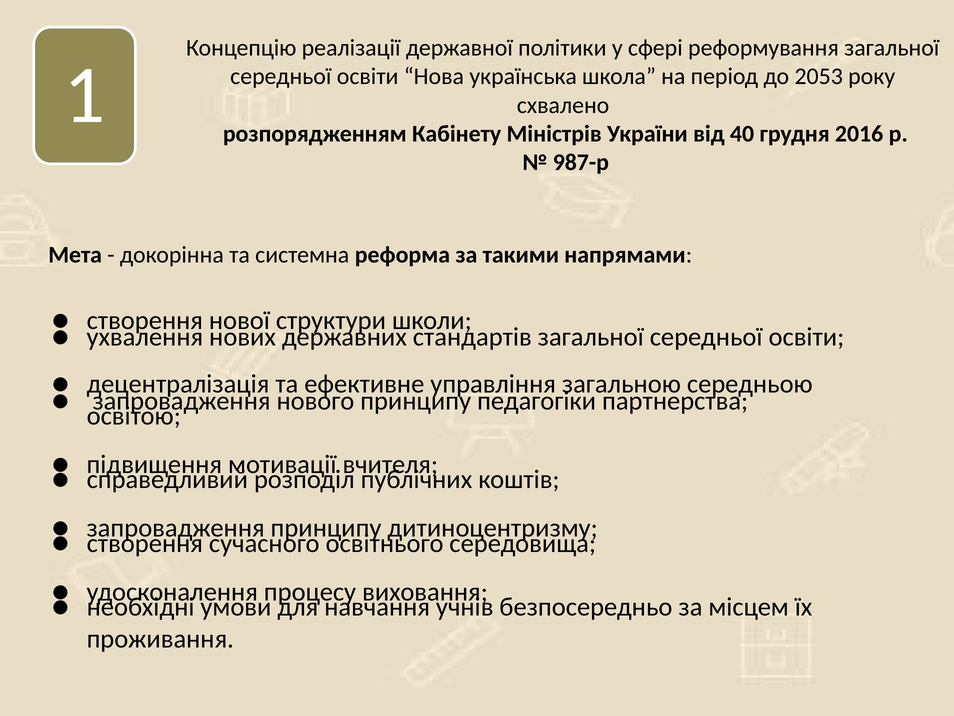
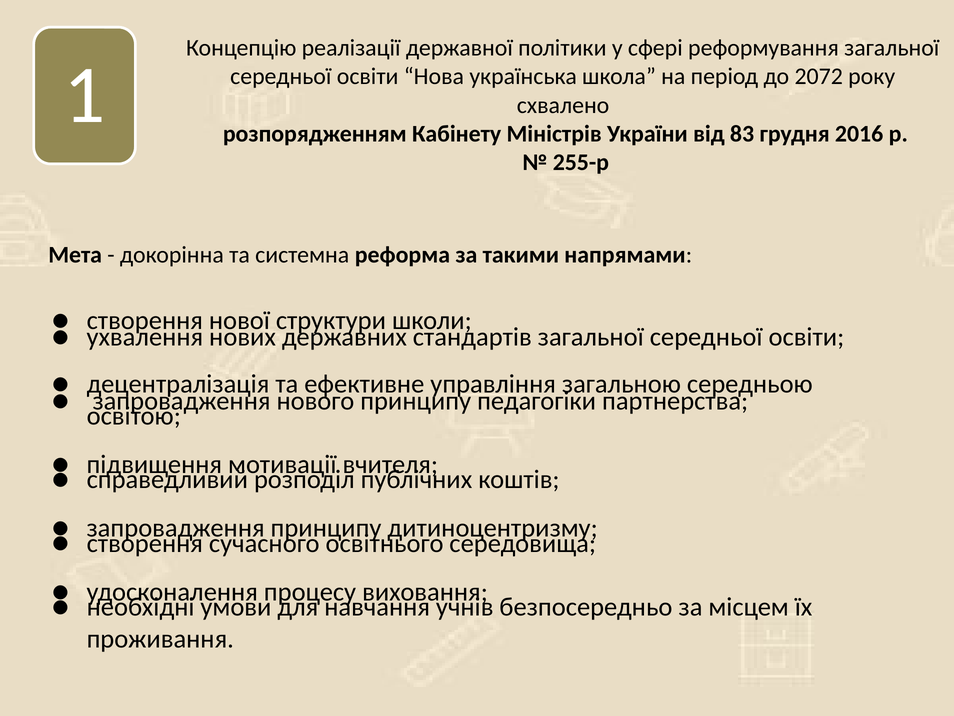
2053: 2053 -> 2072 (819, 77)
40: 40 -> 83 (742, 134)
987-р: 987-р -> 255-р (581, 162)
